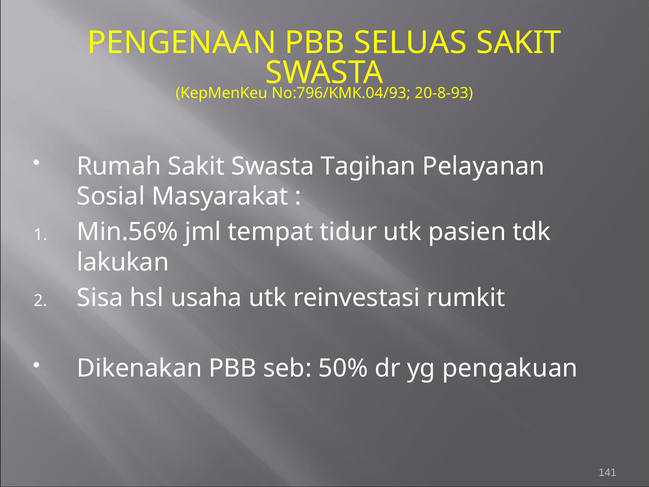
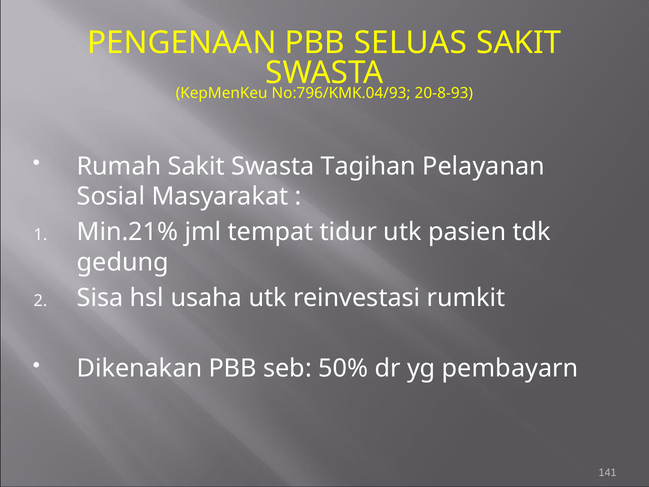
Min.56%: Min.56% -> Min.21% (128, 232)
lakukan: lakukan -> gedung (123, 262)
pengakuan: pengakuan -> pembayarn (510, 368)
